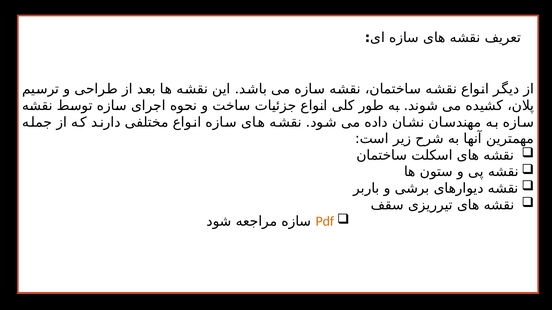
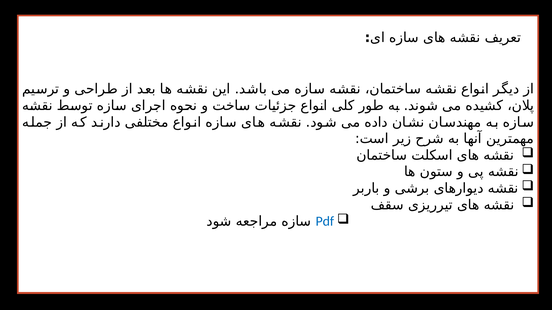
Pdf colour: orange -> blue (325, 222)
